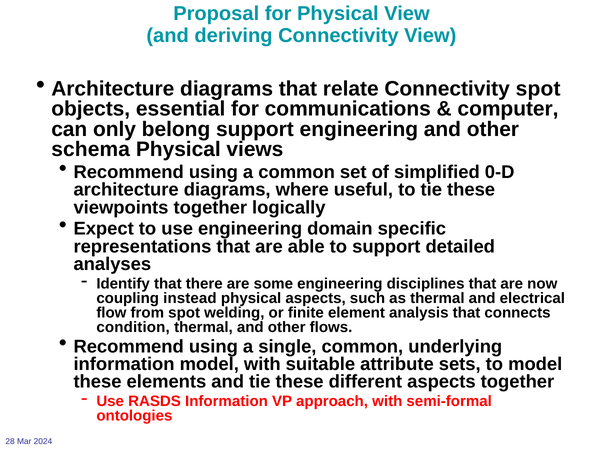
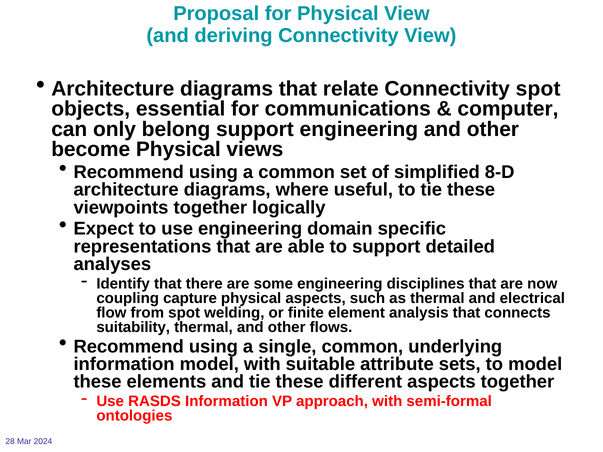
schema: schema -> become (91, 149)
0-D: 0-D -> 8-D (500, 172)
instead: instead -> capture (190, 298)
condition: condition -> suitability (133, 327)
